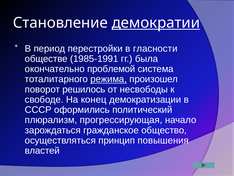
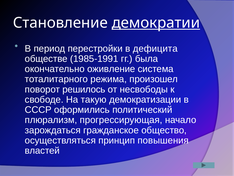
гласности: гласности -> дефицита (155, 48)
проблемой: проблемой -> оживление (111, 69)
режима underline: present -> none (109, 79)
конец: конец -> такую (94, 99)
